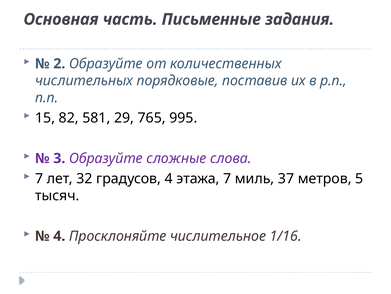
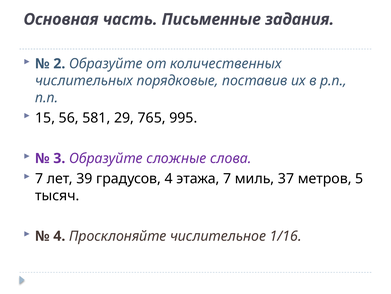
82: 82 -> 56 (69, 118)
32: 32 -> 39 (84, 178)
